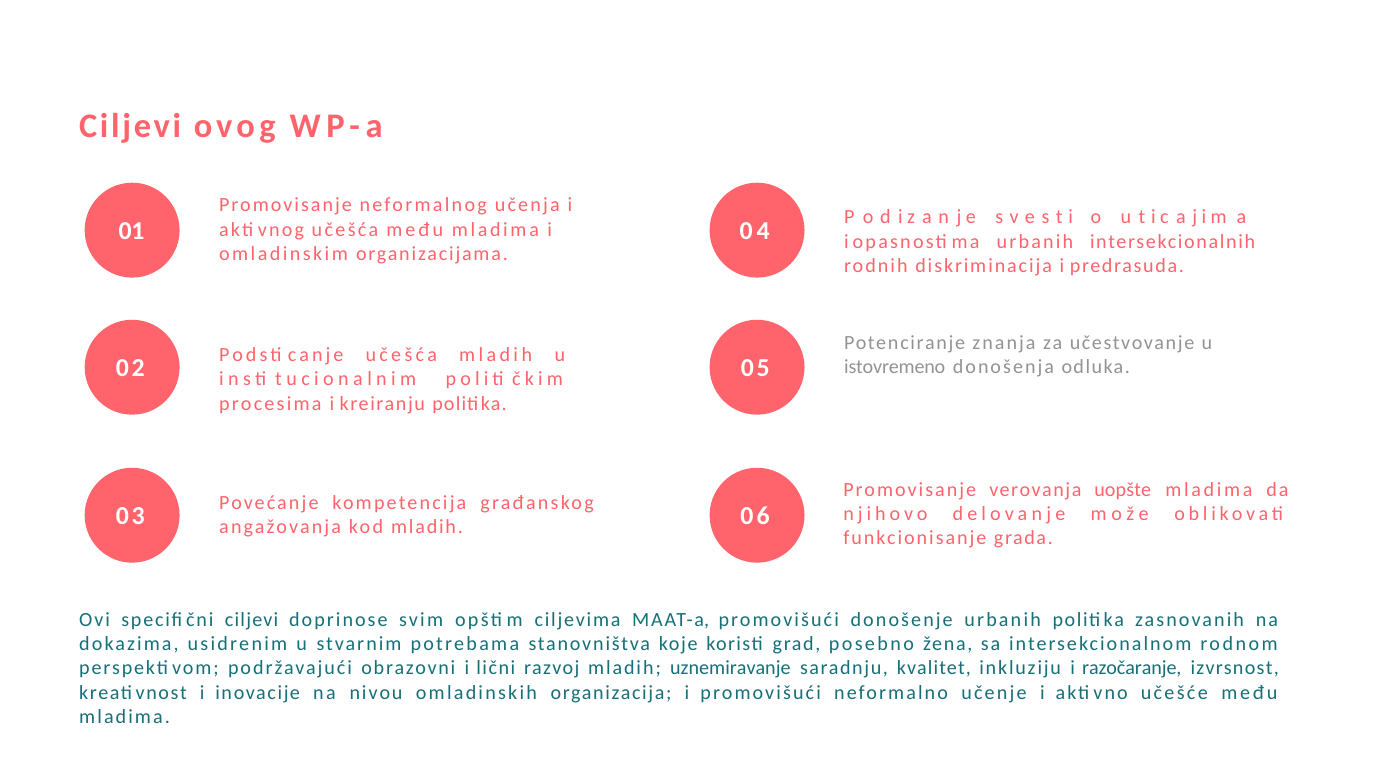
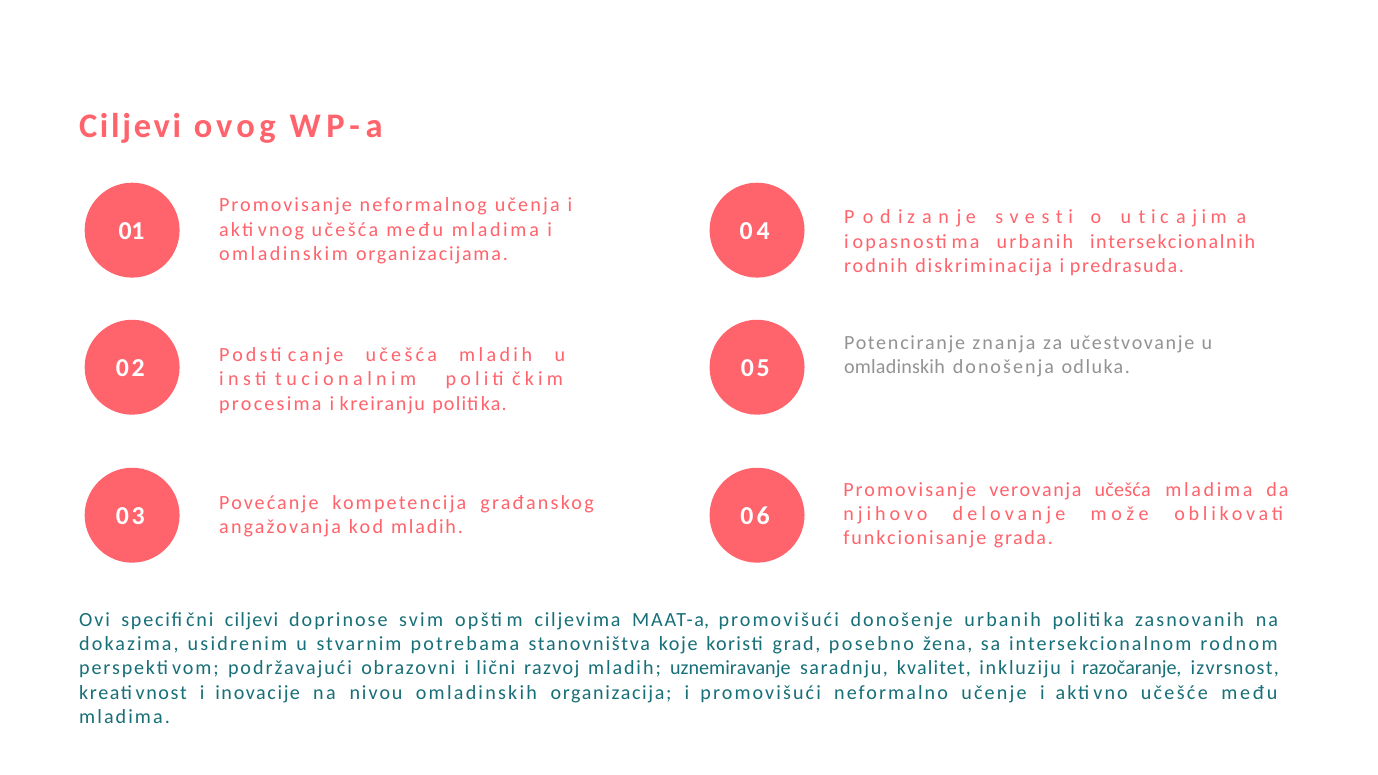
istovremeno: istovremeno -> omladinskih (894, 367)
verovanja uopšte: uopšte -> učešća (1123, 490)
